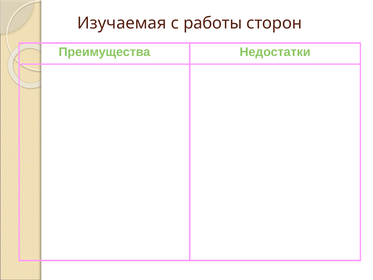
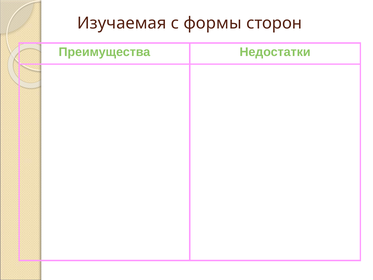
работы: работы -> формы (213, 23)
